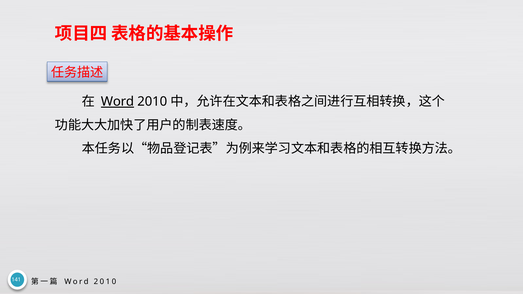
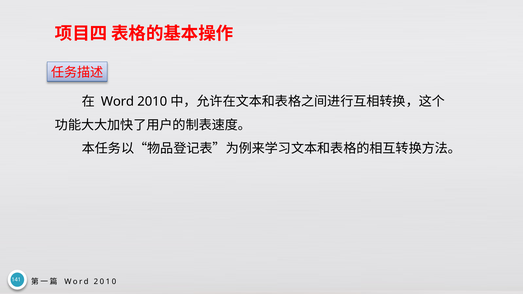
Word underline: present -> none (117, 102)
